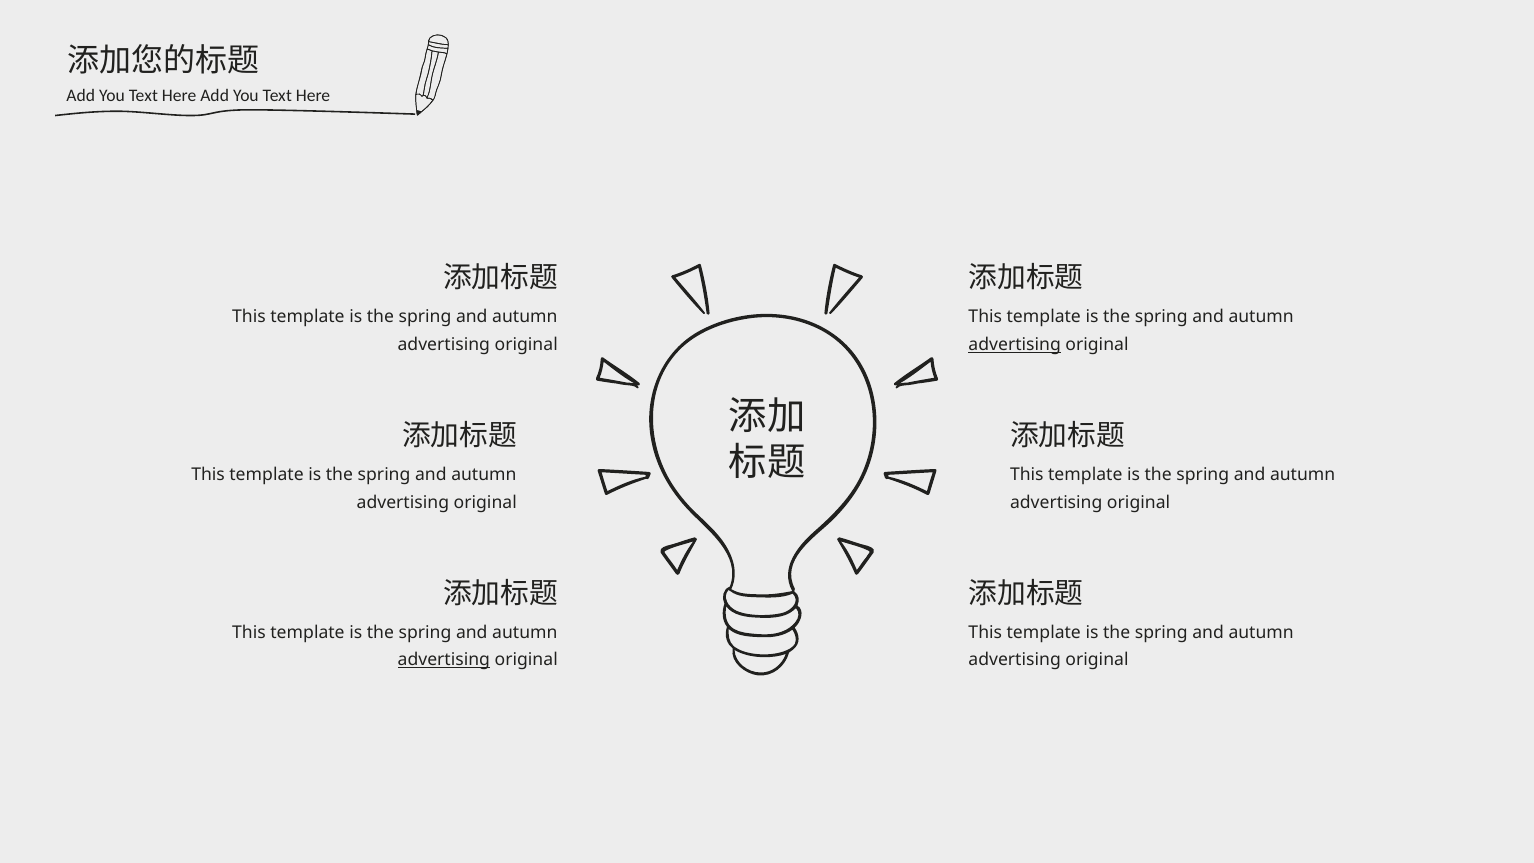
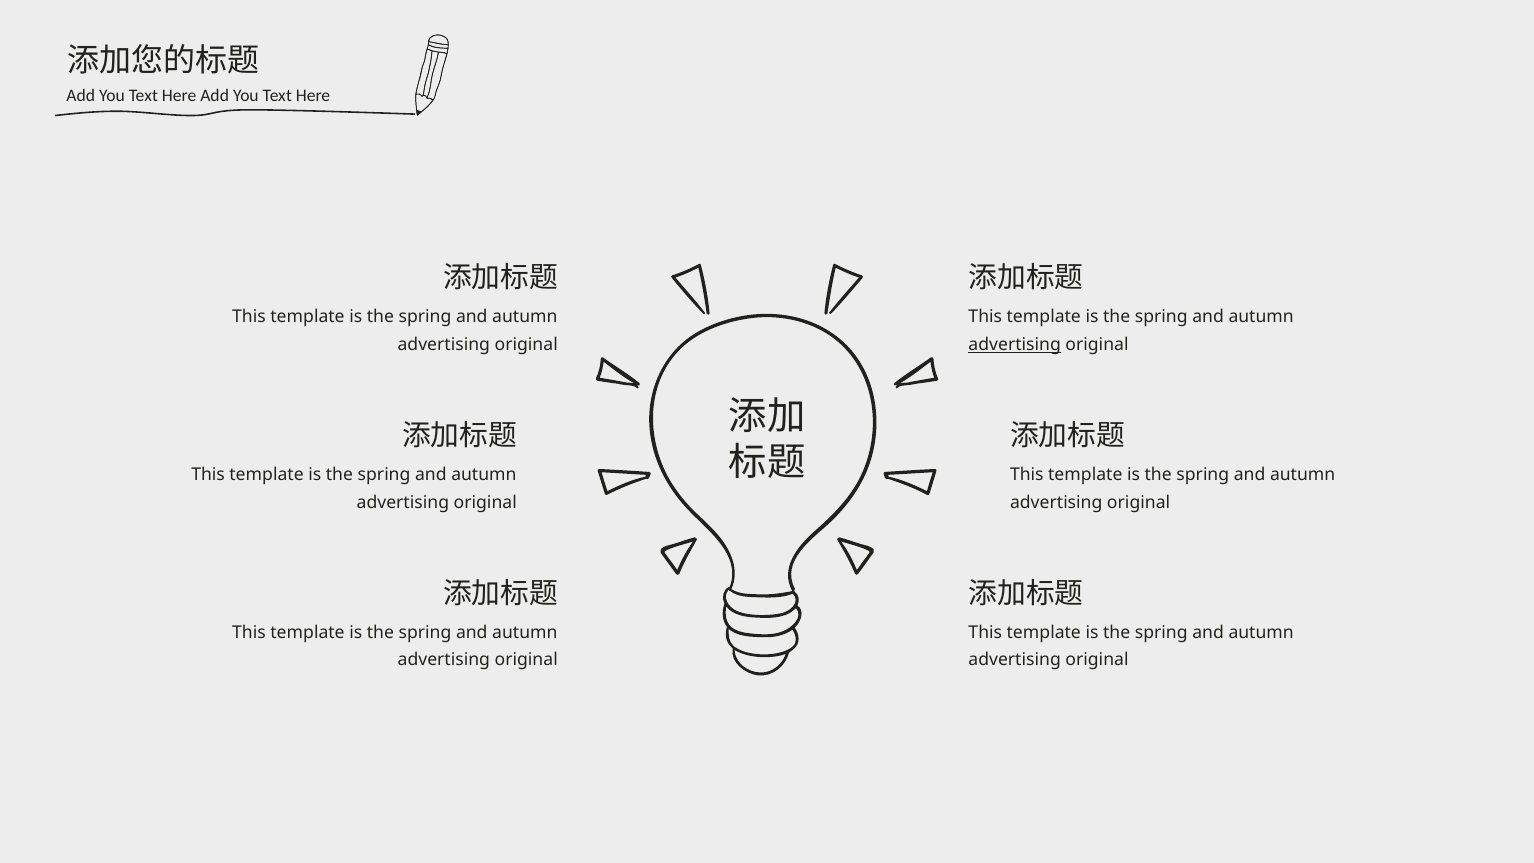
advertising underline: present -> none (444, 660)
